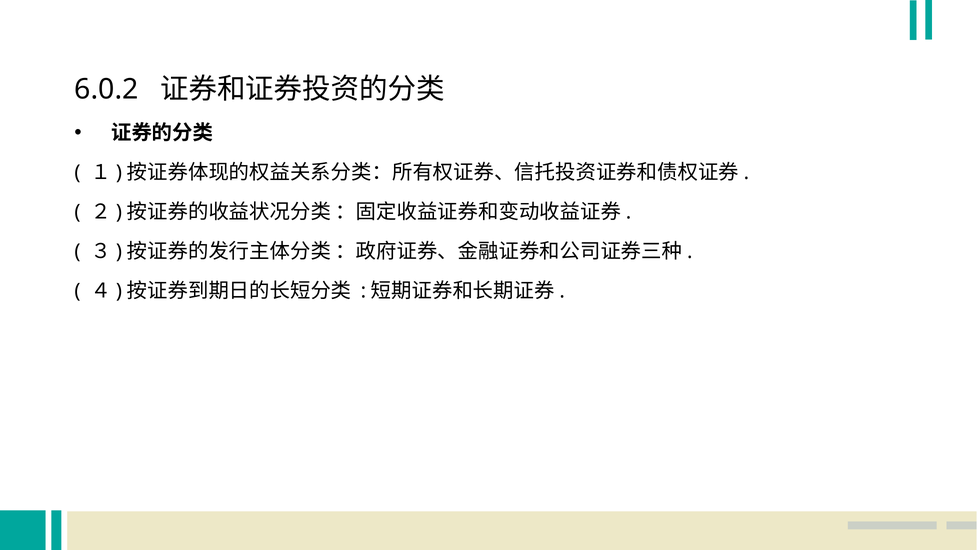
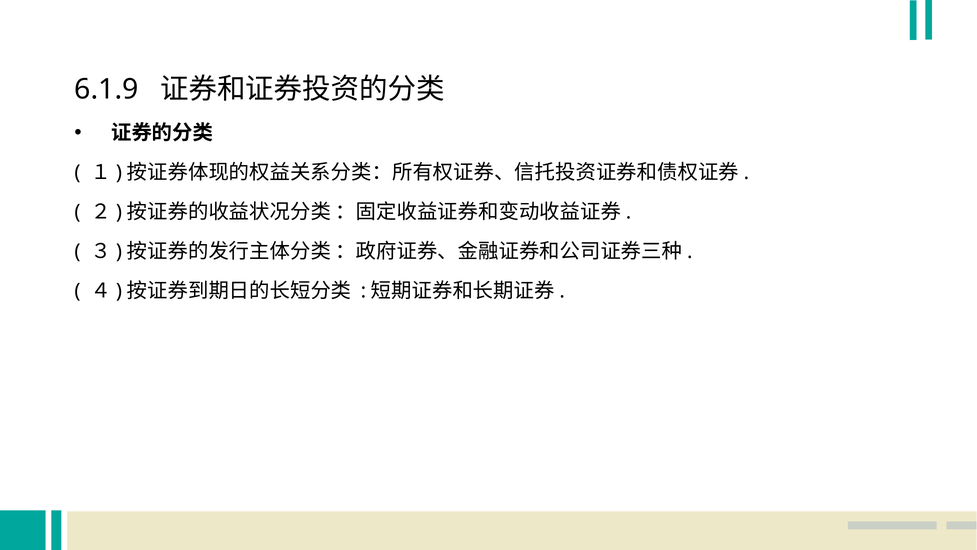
6.0.2: 6.0.2 -> 6.1.9 (107, 89)
